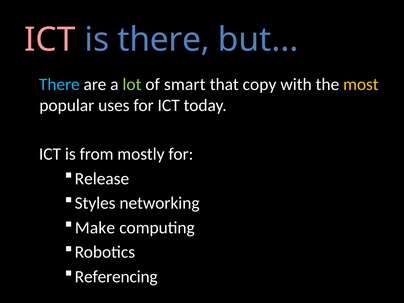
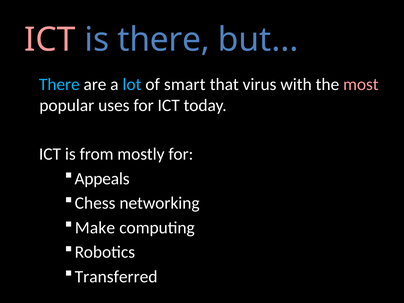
lot colour: light green -> light blue (132, 84)
copy: copy -> virus (260, 84)
most colour: yellow -> pink (361, 84)
Release: Release -> Appeals (102, 179)
Styles: Styles -> Chess (95, 203)
Referencing: Referencing -> Transferred (116, 277)
